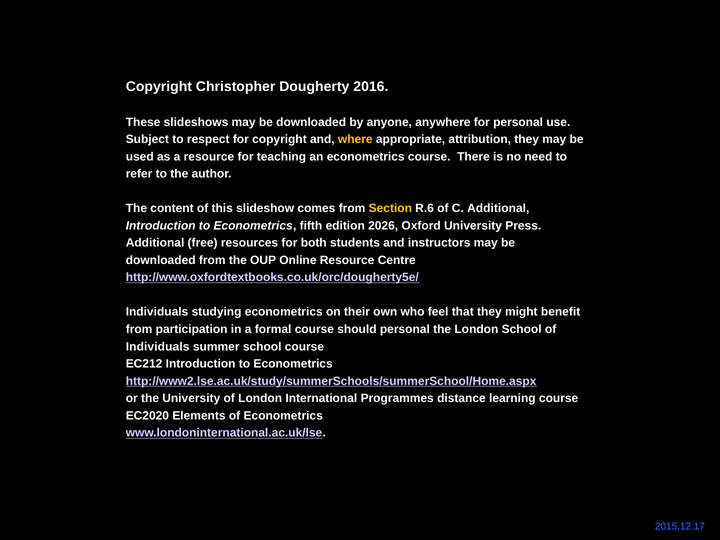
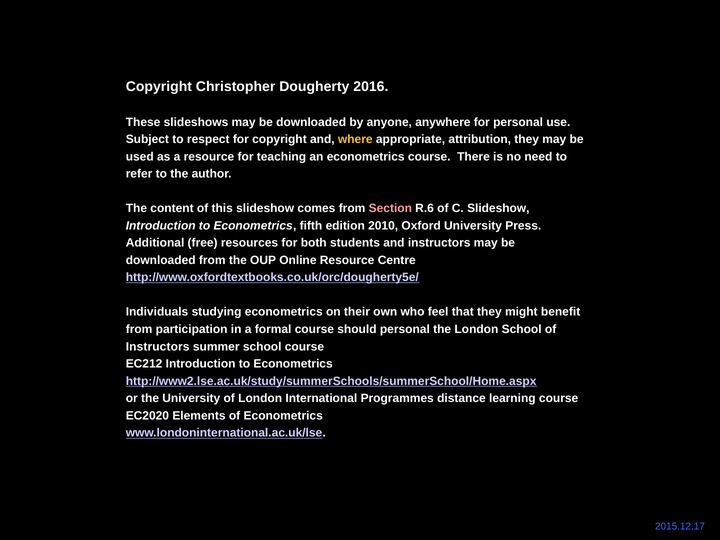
Section colour: yellow -> pink (390, 208)
C Additional: Additional -> Slideshow (498, 208)
2026: 2026 -> 2010 (383, 226)
Individuals: Individuals -> Instructors (158, 347)
